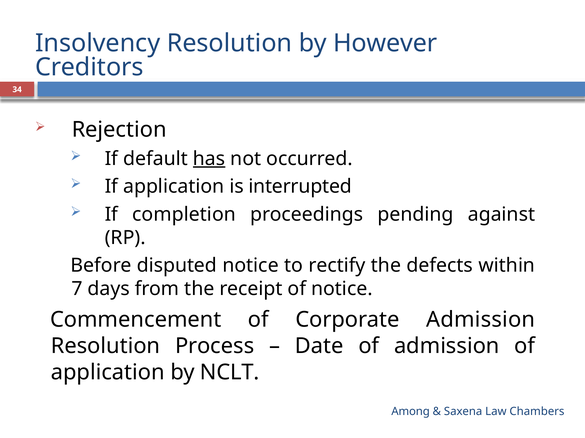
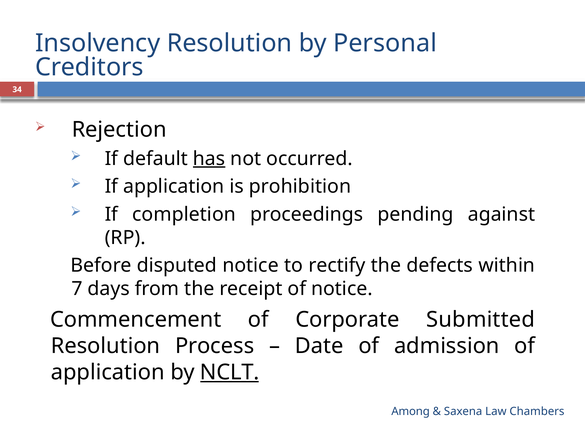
However: However -> Personal (385, 43)
interrupted: interrupted -> prohibition (300, 187)
Corporate Admission: Admission -> Submitted (481, 320)
NCLT underline: none -> present (230, 373)
